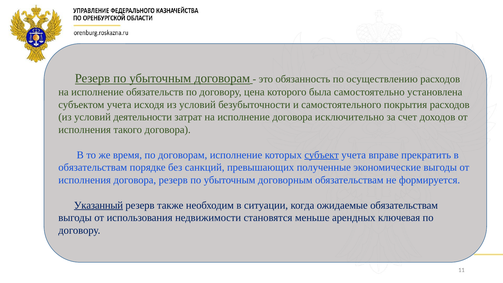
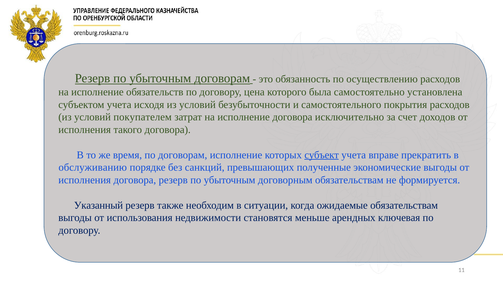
деятельности: деятельности -> покупателем (143, 117)
обязательствам: обязательствам -> обслуживанию (93, 167)
Указанный underline: present -> none (99, 205)
